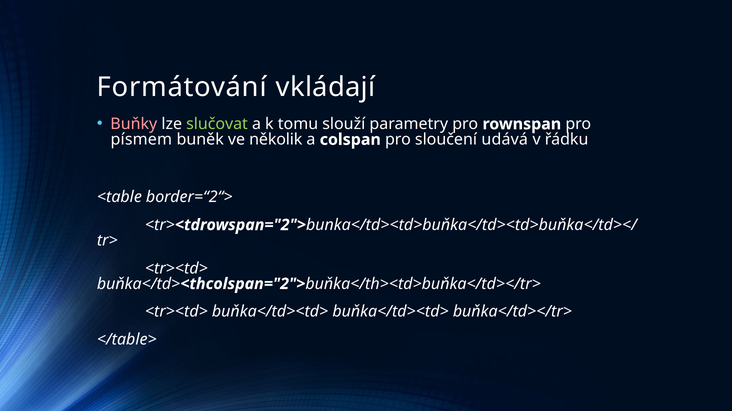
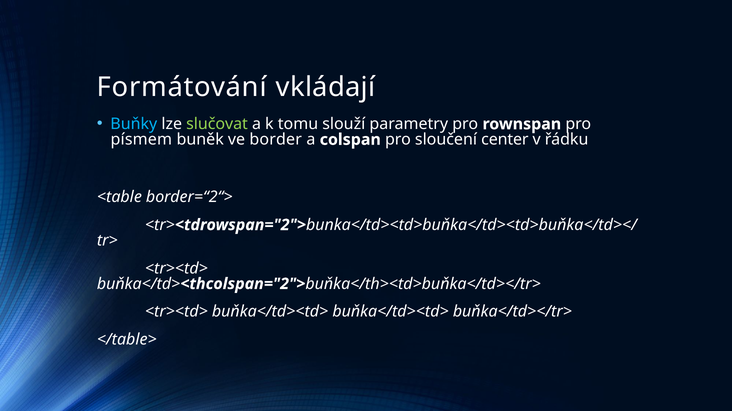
Buňky colour: pink -> light blue (134, 124)
několik: několik -> border (276, 140)
udává: udává -> center (505, 140)
